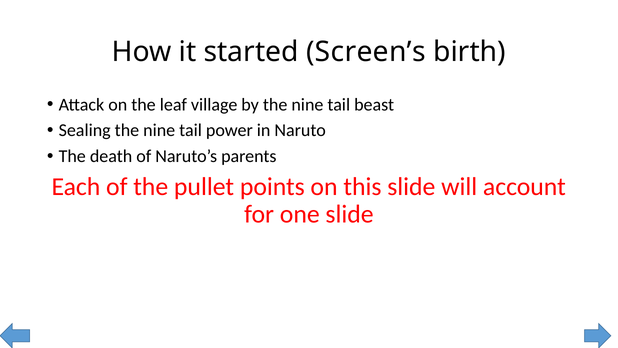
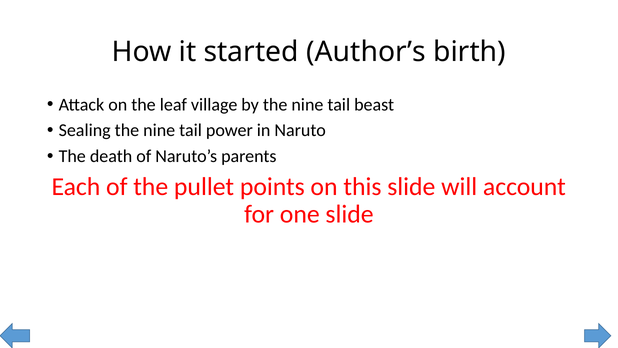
Screen’s: Screen’s -> Author’s (366, 52)
